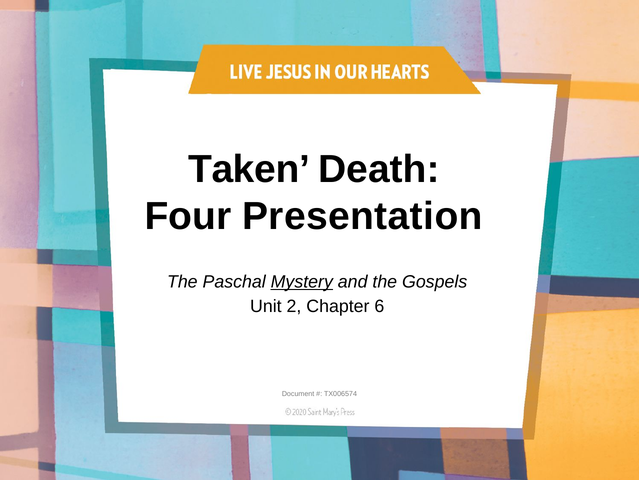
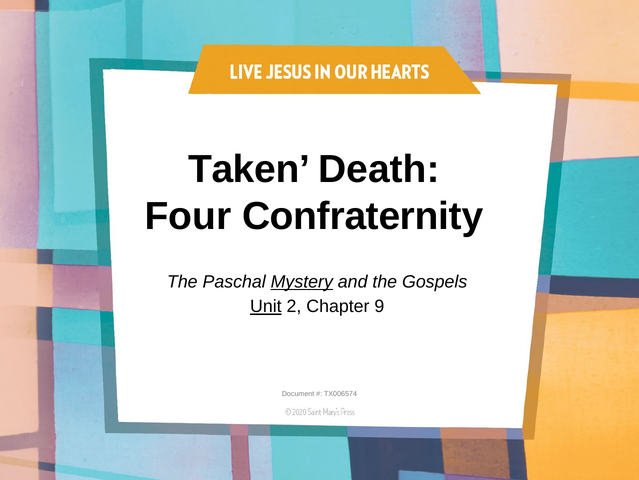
Presentation: Presentation -> Confraternity (363, 216)
Unit underline: none -> present (266, 306)
6: 6 -> 9 (379, 306)
